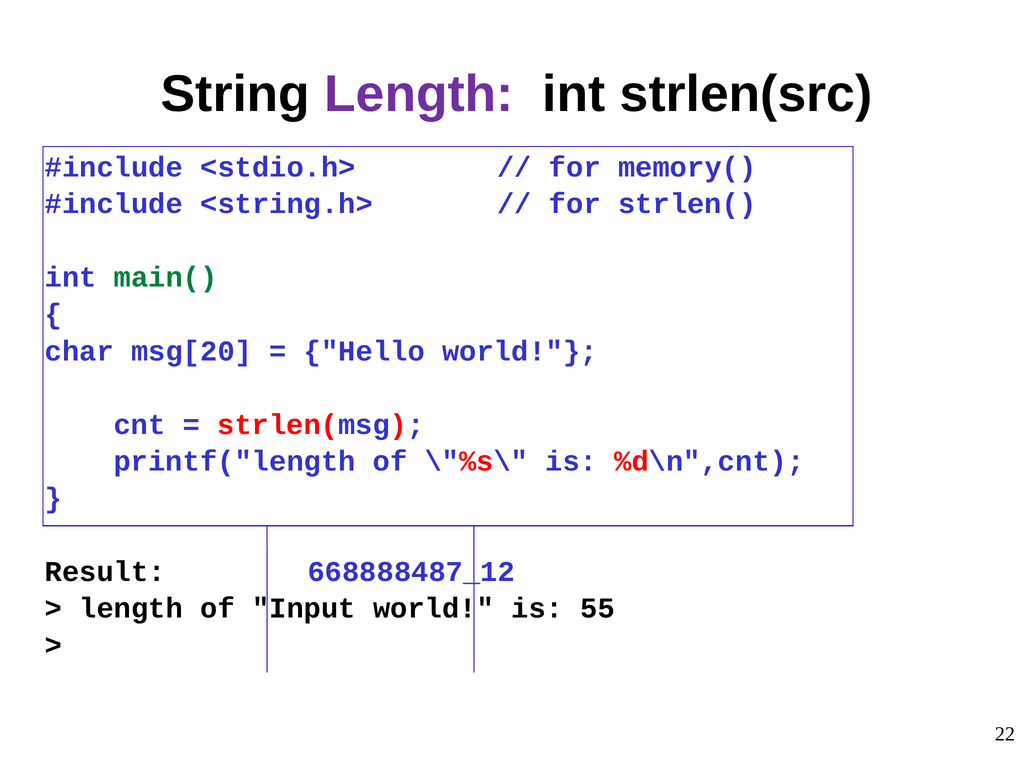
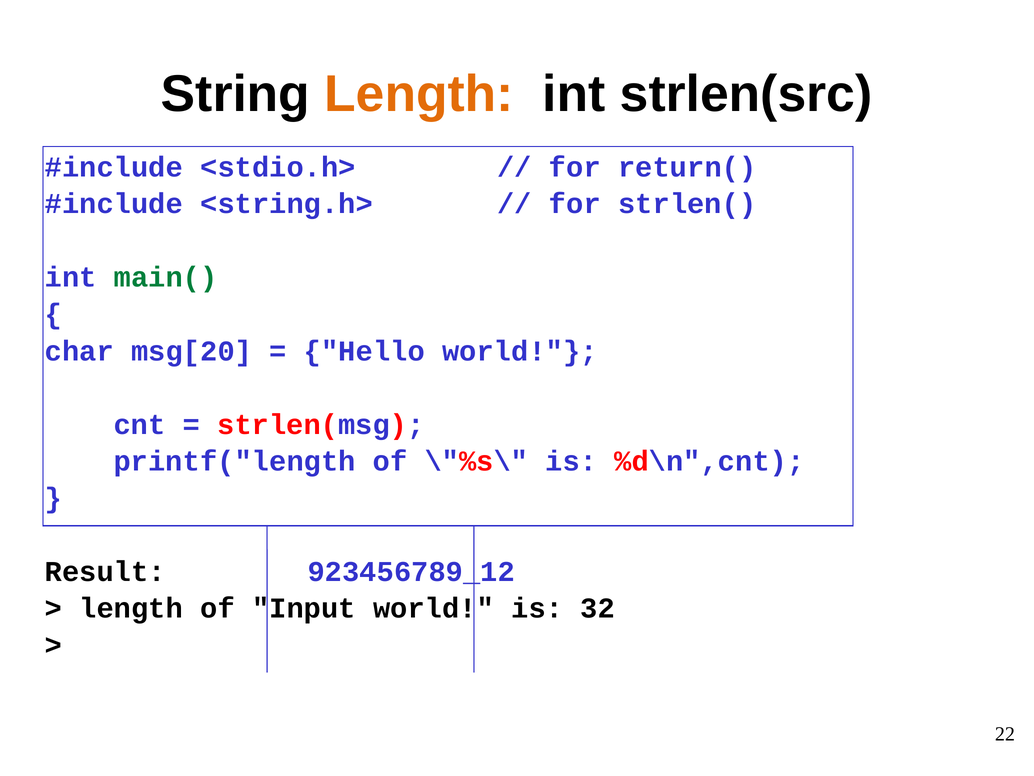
Length colour: purple -> orange (419, 94)
memory(: memory( -> return( (687, 167)
668888487_12: 668888487_12 -> 923456789_12 (411, 571)
55: 55 -> 32 (598, 608)
